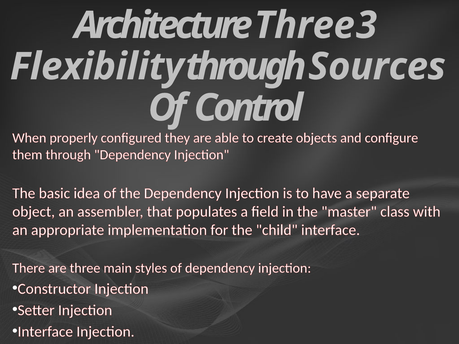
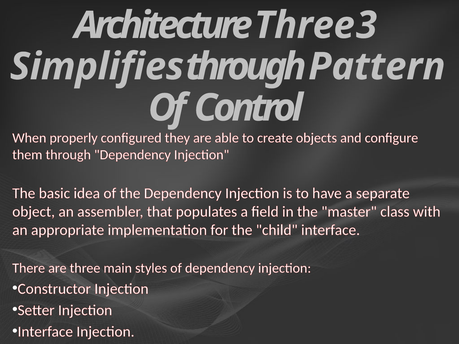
Flexibility: Flexibility -> Simplifies (97, 67)
Sources: Sources -> Pattern (377, 67)
